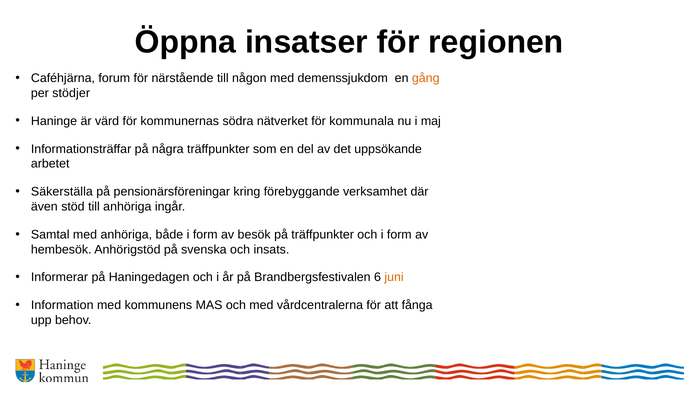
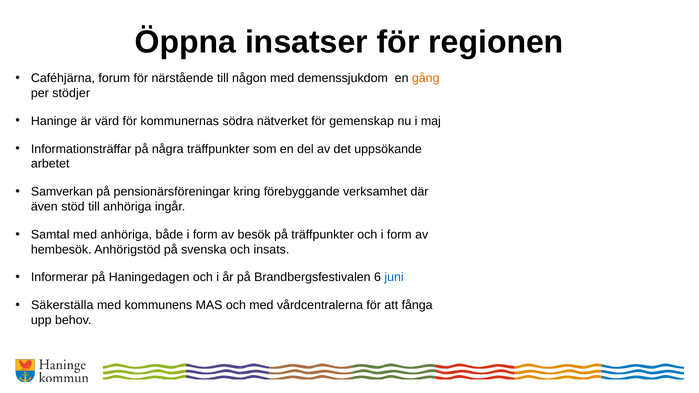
kommunala: kommunala -> gemenskap (362, 121)
Säkerställa: Säkerställa -> Samverkan (62, 192)
juni colour: orange -> blue (394, 278)
Information: Information -> Säkerställa (62, 306)
